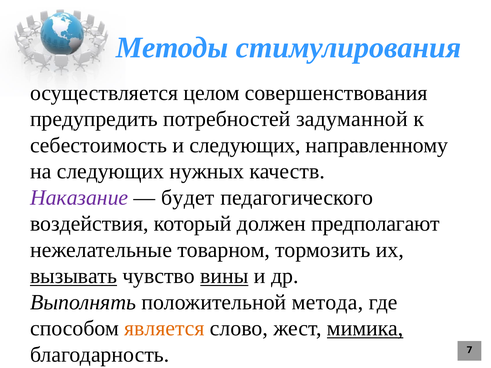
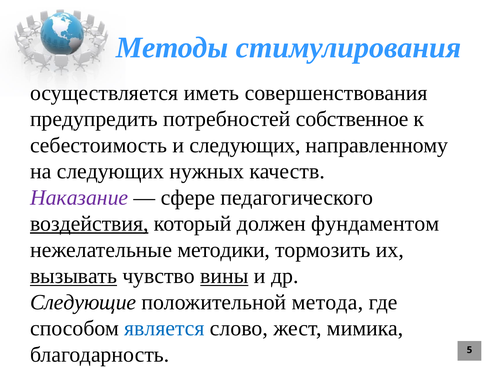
целом: целом -> иметь (211, 93)
задуманной: задуманной -> собственное (352, 119)
будет: будет -> сфере (188, 198)
воздействия underline: none -> present (89, 224)
предполагают: предполагают -> фундаментом (375, 224)
товарном: товарном -> методики (224, 250)
Выполнять: Выполнять -> Следующие (83, 302)
является colour: orange -> blue (164, 329)
мимика underline: present -> none (365, 329)
7: 7 -> 5 (469, 350)
